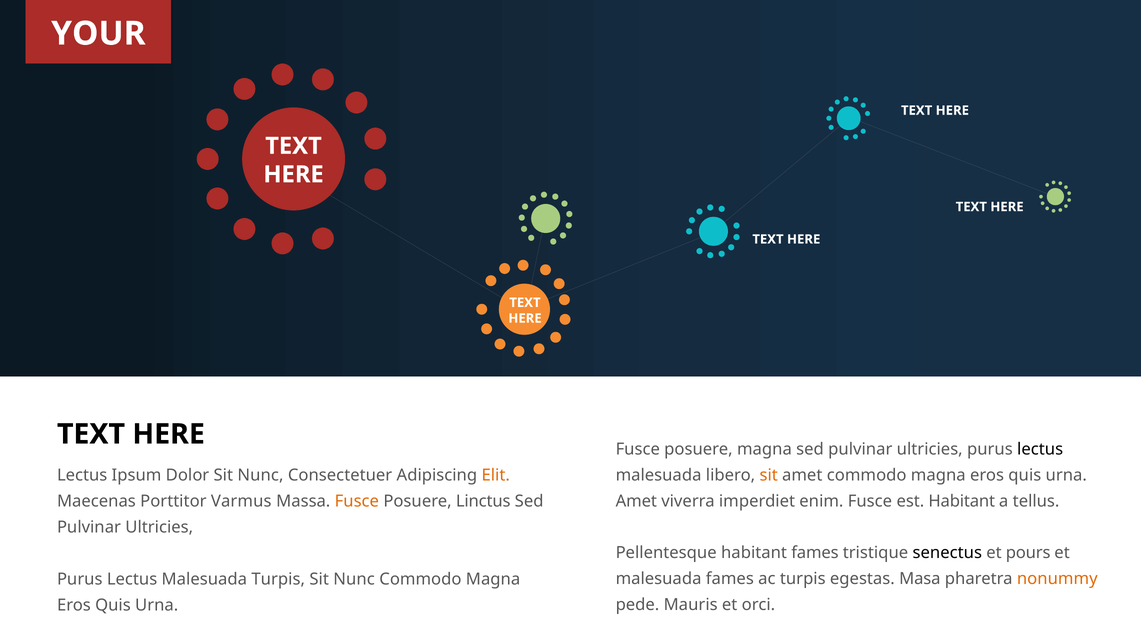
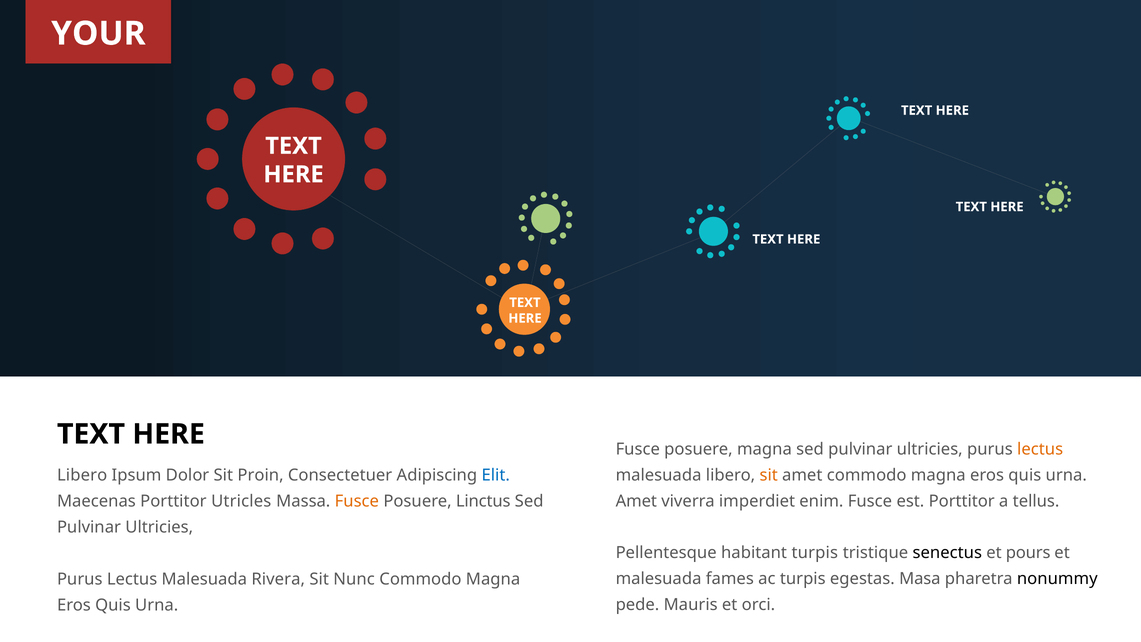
lectus colour: black -> orange (1040, 449)
Lectus: Lectus -> Libero (82, 475)
Dolor Sit Nunc: Nunc -> Proin (261, 475)
Elit colour: orange -> blue (496, 475)
est Habitant: Habitant -> Porttitor (962, 501)
Varmus: Varmus -> Utricles (241, 501)
habitant fames: fames -> turpis (815, 553)
nonummy colour: orange -> black (1057, 579)
Malesuada Turpis: Turpis -> Rivera (278, 579)
